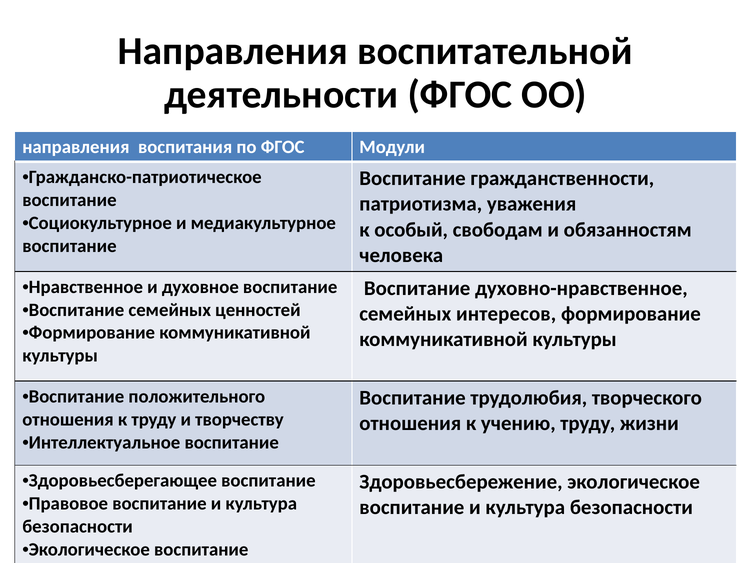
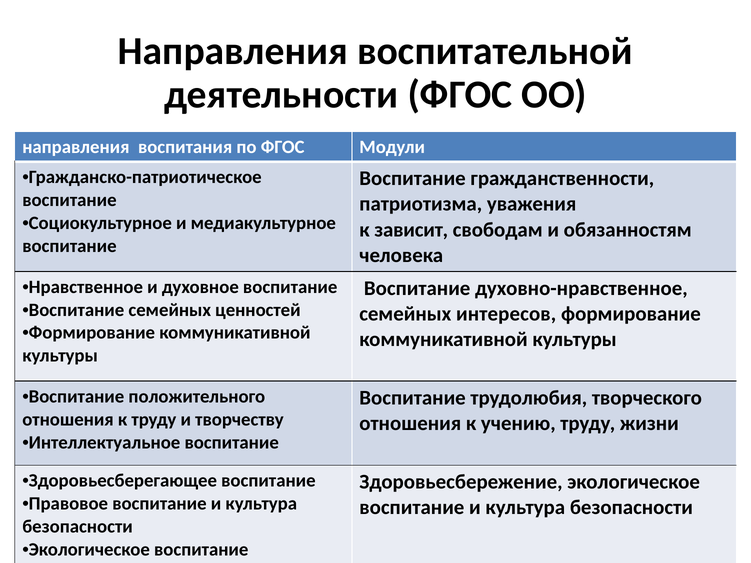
особый: особый -> зависит (411, 230)
